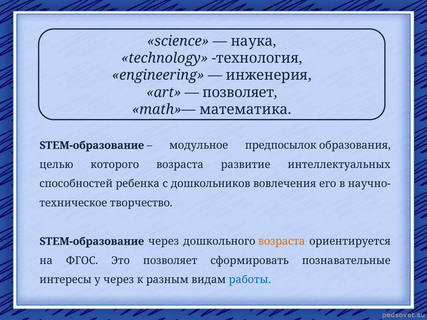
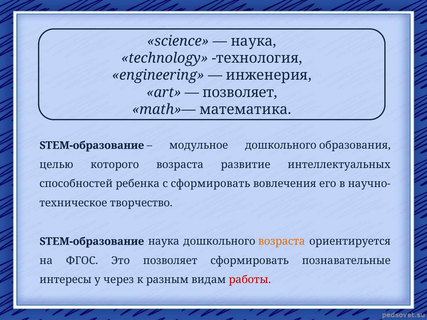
модульное предпосылок: предпосылок -> дошкольного (281, 146)
с дошкольников: дошкольников -> сформировать (210, 184)
STEM-образование через: через -> наука (164, 242)
работы colour: blue -> red (250, 280)
